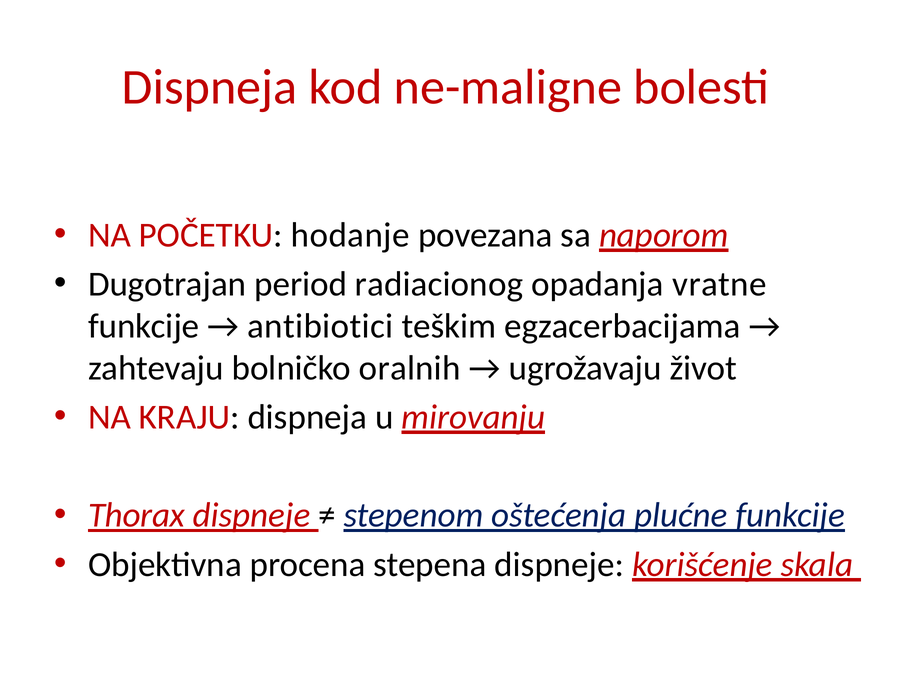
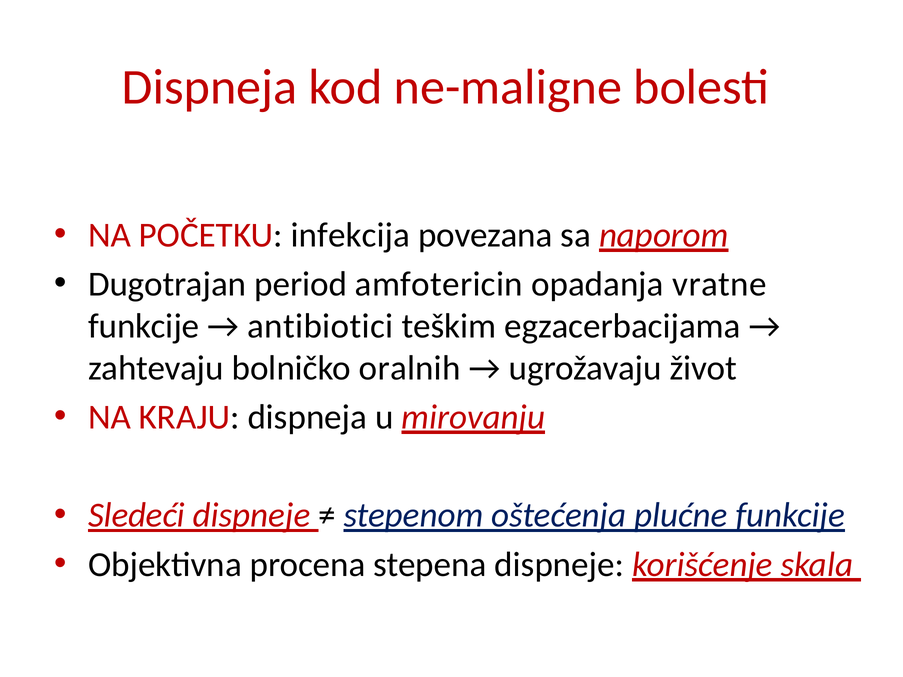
hodanje: hodanje -> infekcija (350, 235)
radiacionog: radiacionog -> amfotericin (439, 284)
Thorax: Thorax -> Sledeći (137, 516)
